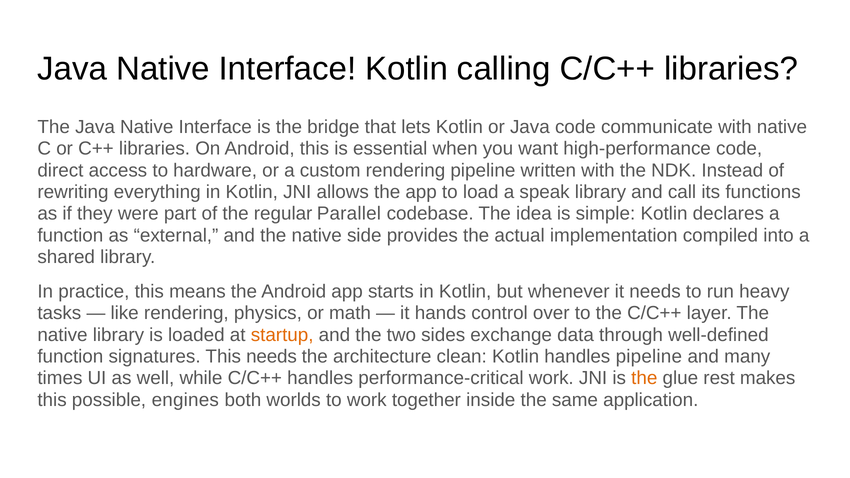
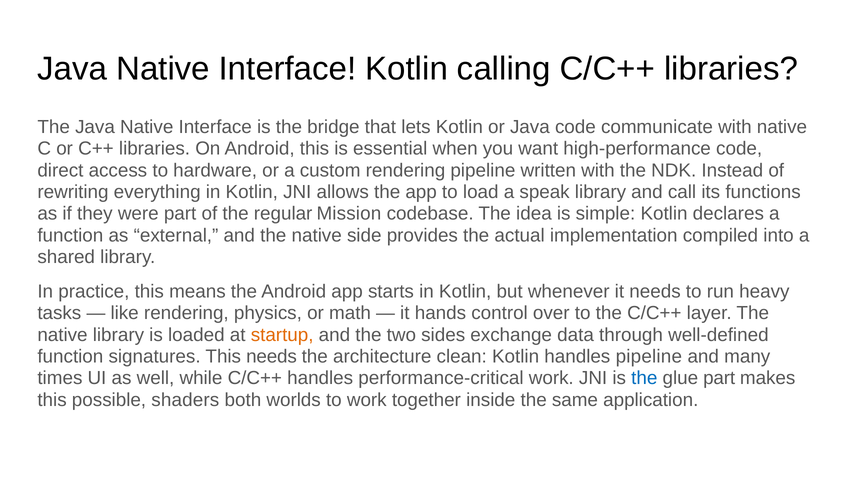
Parallel: Parallel -> Mission (349, 214)
the colour: orange -> blue (644, 378)
glue rest: rest -> part (719, 378)
engines: engines -> shaders (185, 400)
